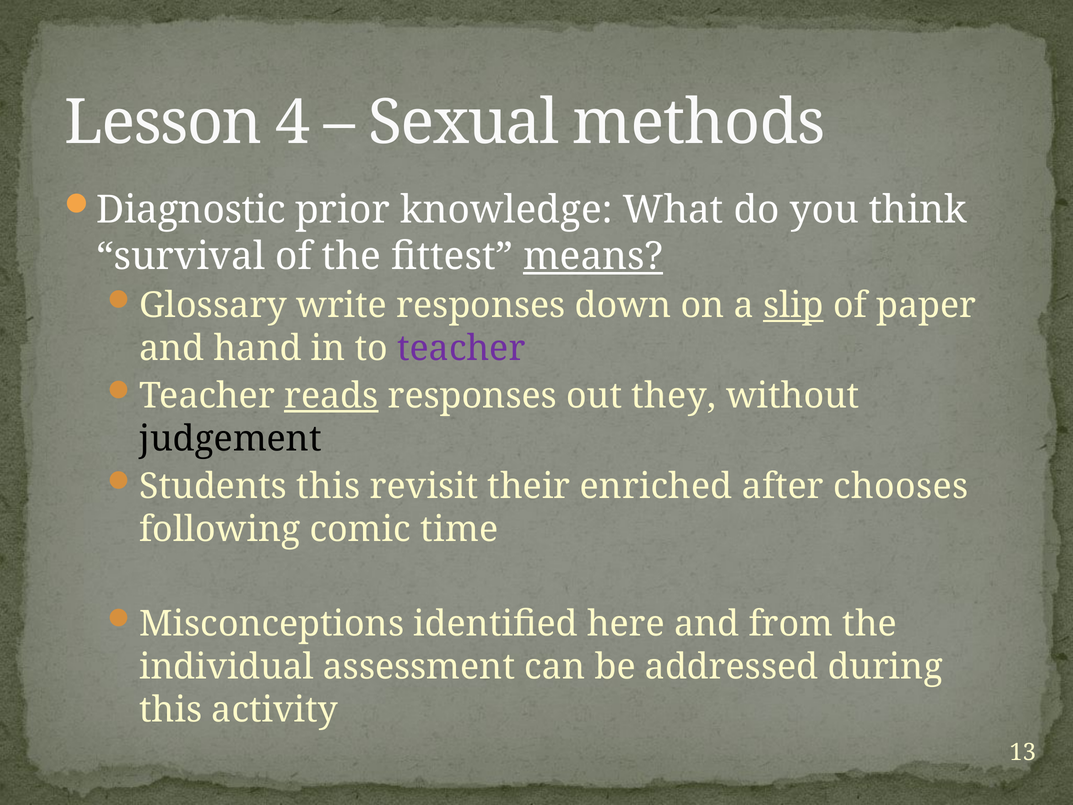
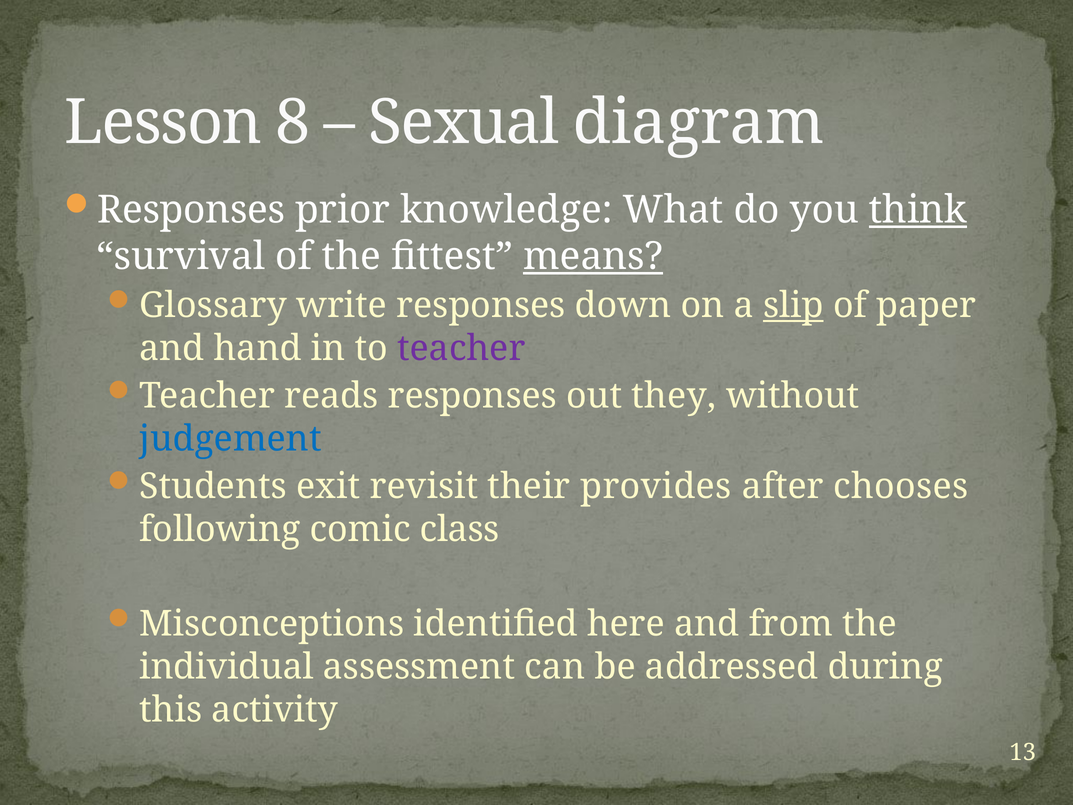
4: 4 -> 8 (293, 122)
methods: methods -> diagram (698, 122)
Diagnostic: Diagnostic -> Responses (191, 210)
think underline: none -> present (918, 210)
reads underline: present -> none (331, 396)
judgement colour: black -> blue (230, 439)
Students this: this -> exit (328, 486)
enriched: enriched -> provides (656, 486)
time: time -> class (460, 529)
